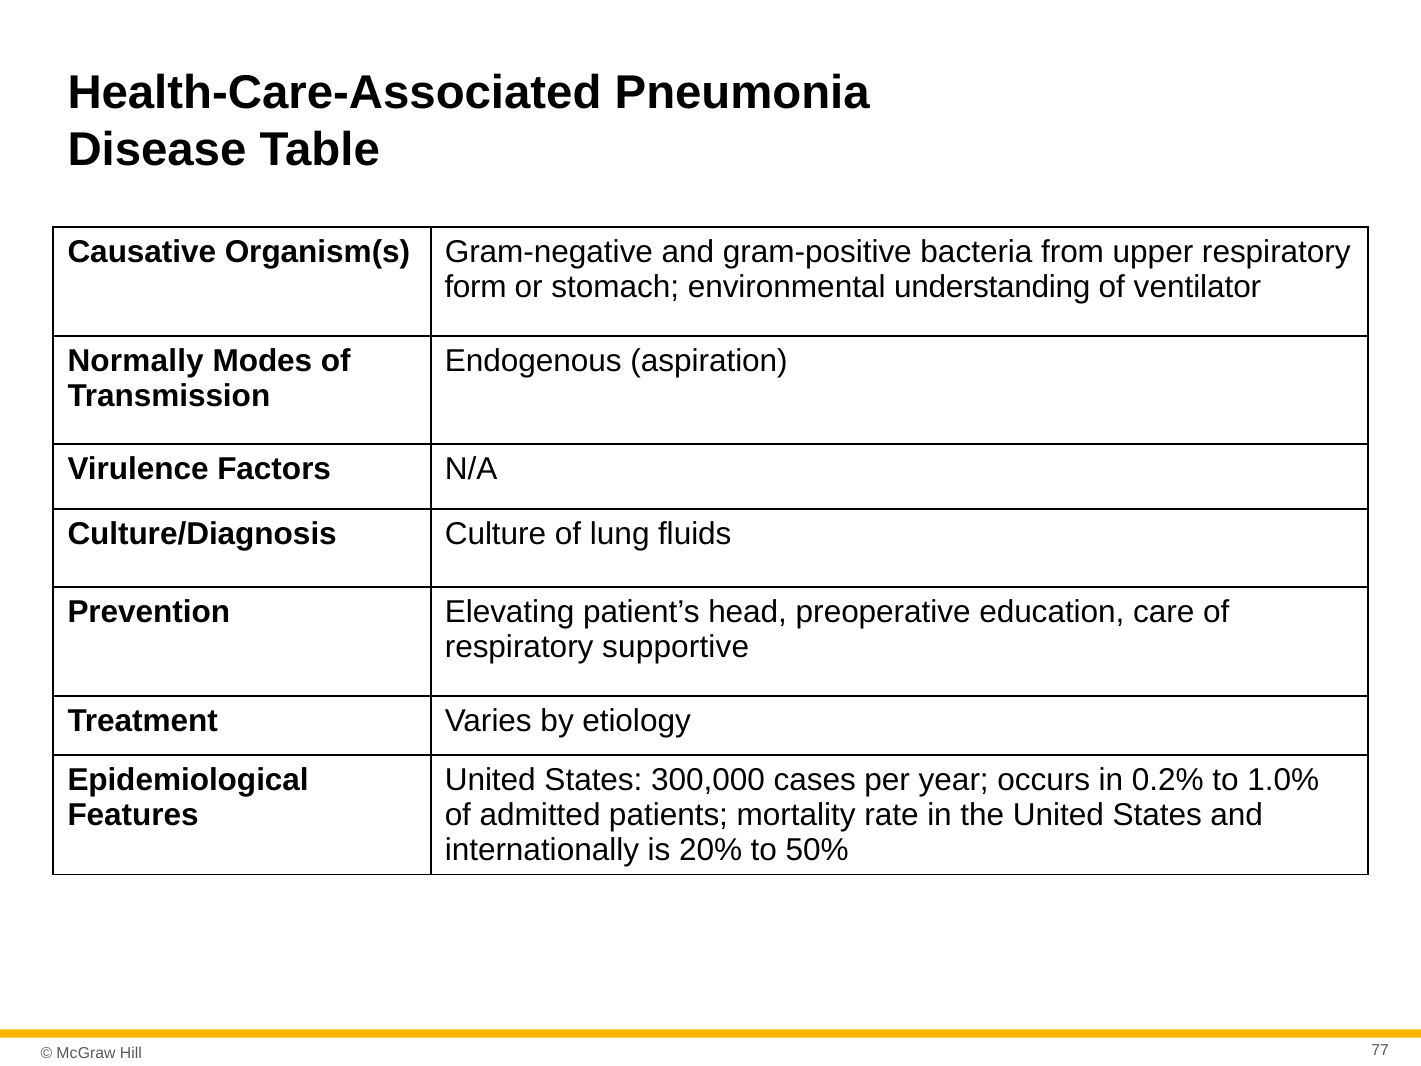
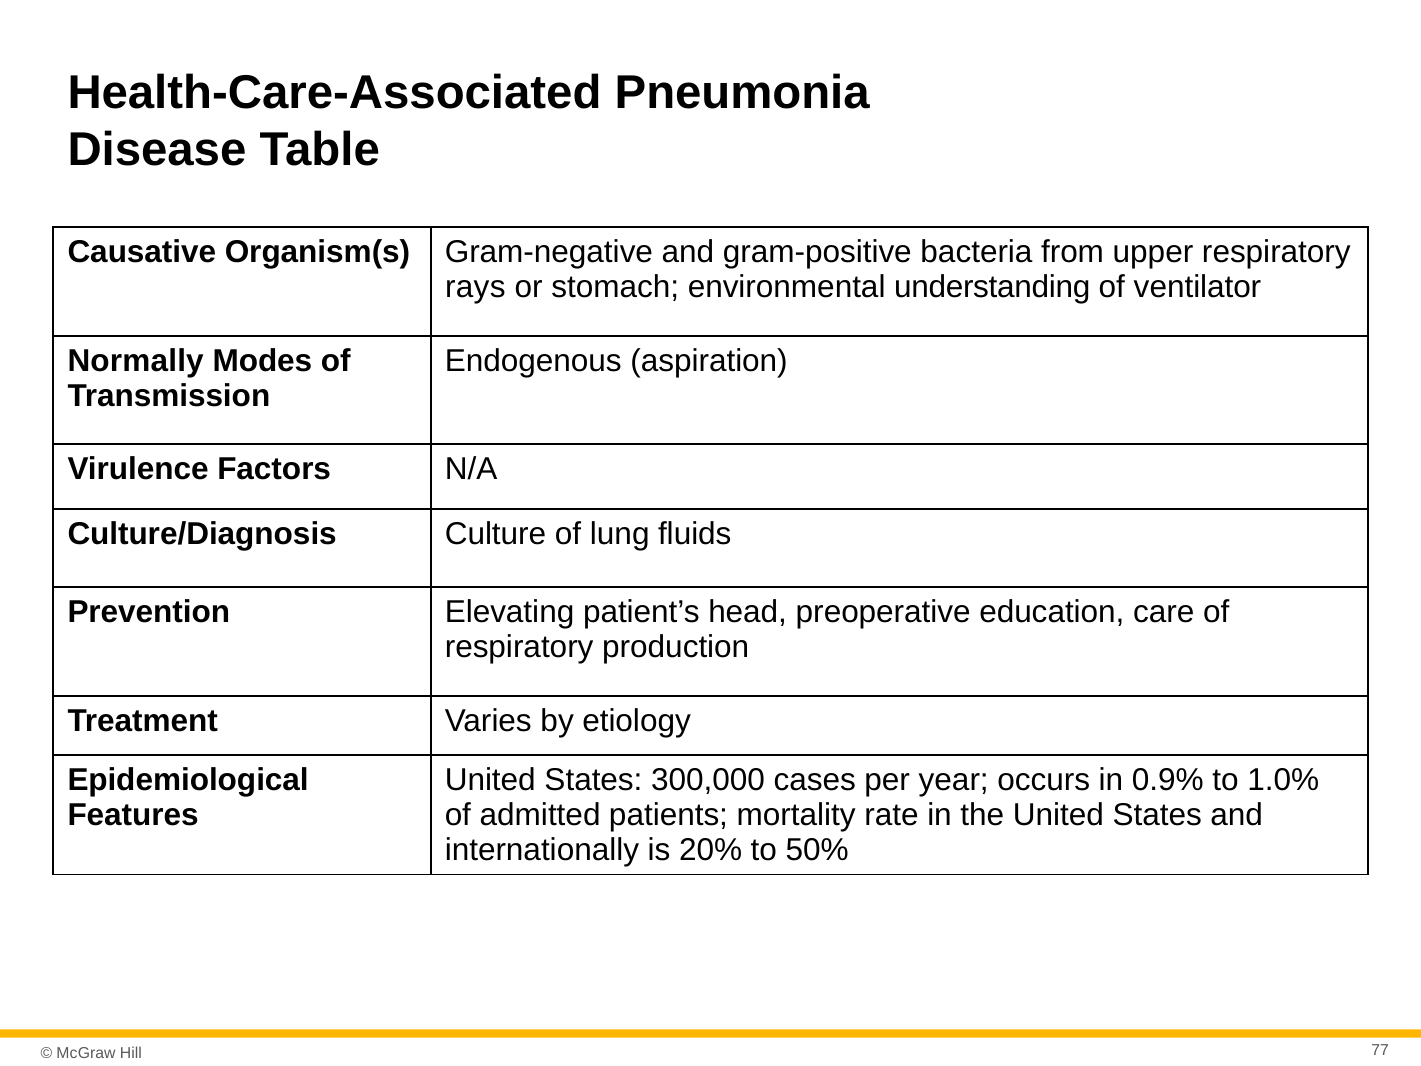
form: form -> rays (475, 287)
supportive: supportive -> production (676, 647)
0.2%: 0.2% -> 0.9% (1168, 780)
